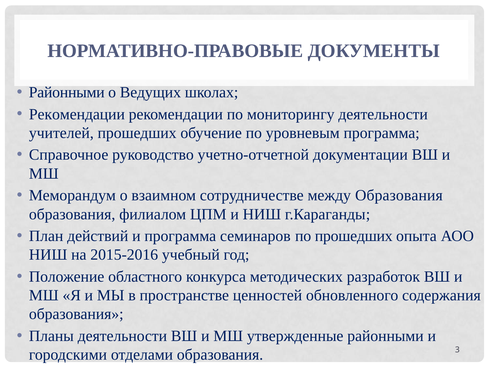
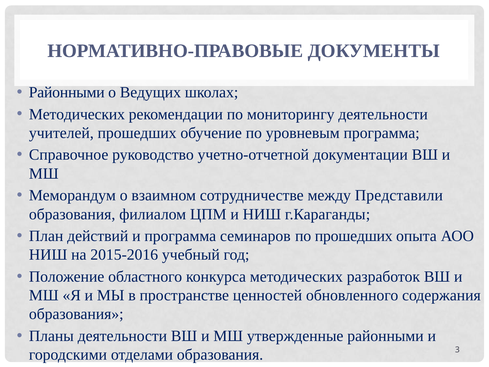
Рекомендации: Рекомендации -> Методических (77, 114)
между Образования: Образования -> Представили (399, 195)
